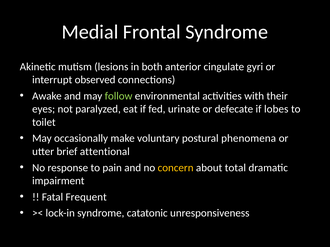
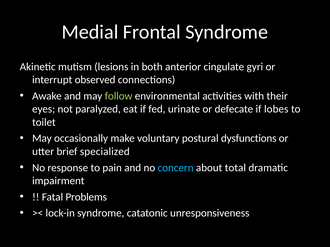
phenomena: phenomena -> dysfunctions (249, 139)
attentional: attentional -> specialized (105, 152)
concern colour: yellow -> light blue (176, 168)
Frequent: Frequent -> Problems (86, 197)
